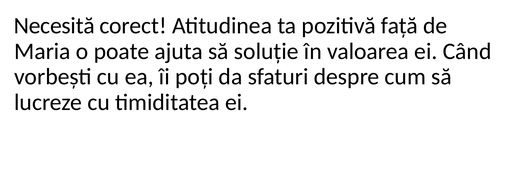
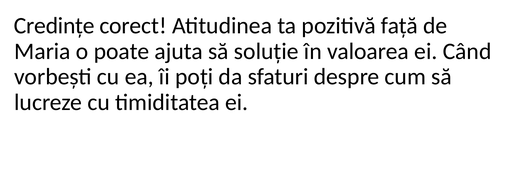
Necesită: Necesită -> Credințe (54, 26)
